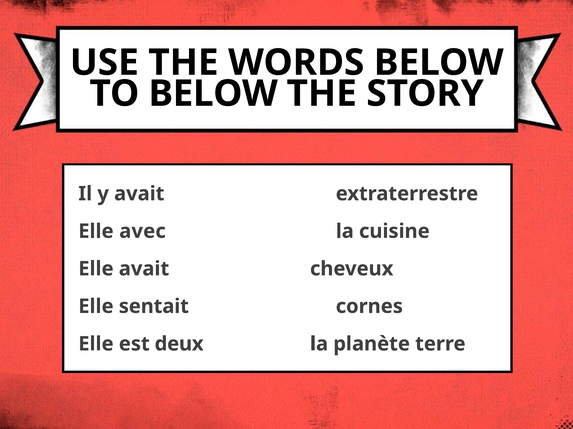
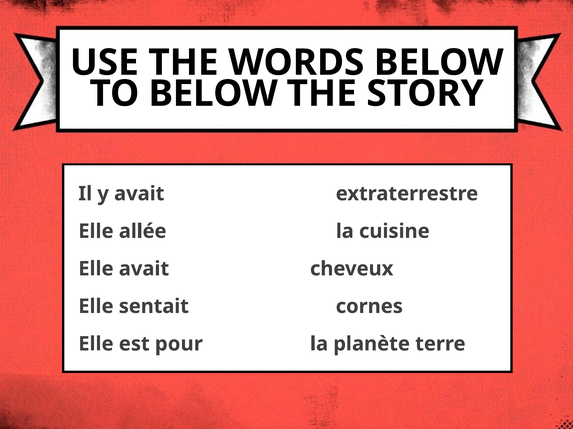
avec: avec -> allée (143, 232)
deux: deux -> pour (179, 344)
